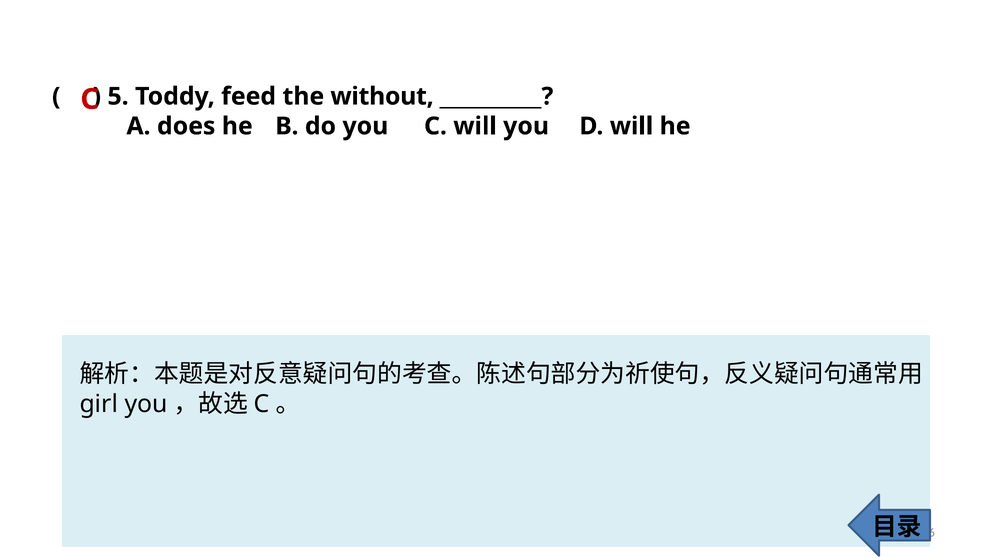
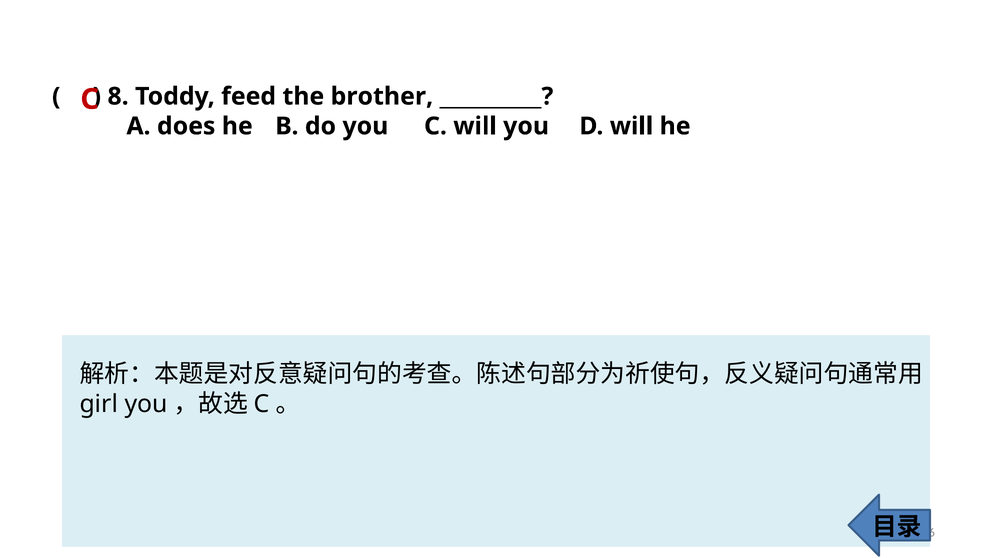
5: 5 -> 8 (118, 96)
without: without -> brother (382, 96)
